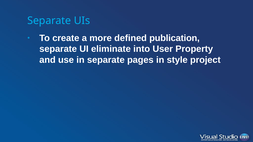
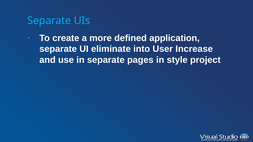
publication: publication -> application (174, 38)
Property: Property -> Increase (194, 49)
